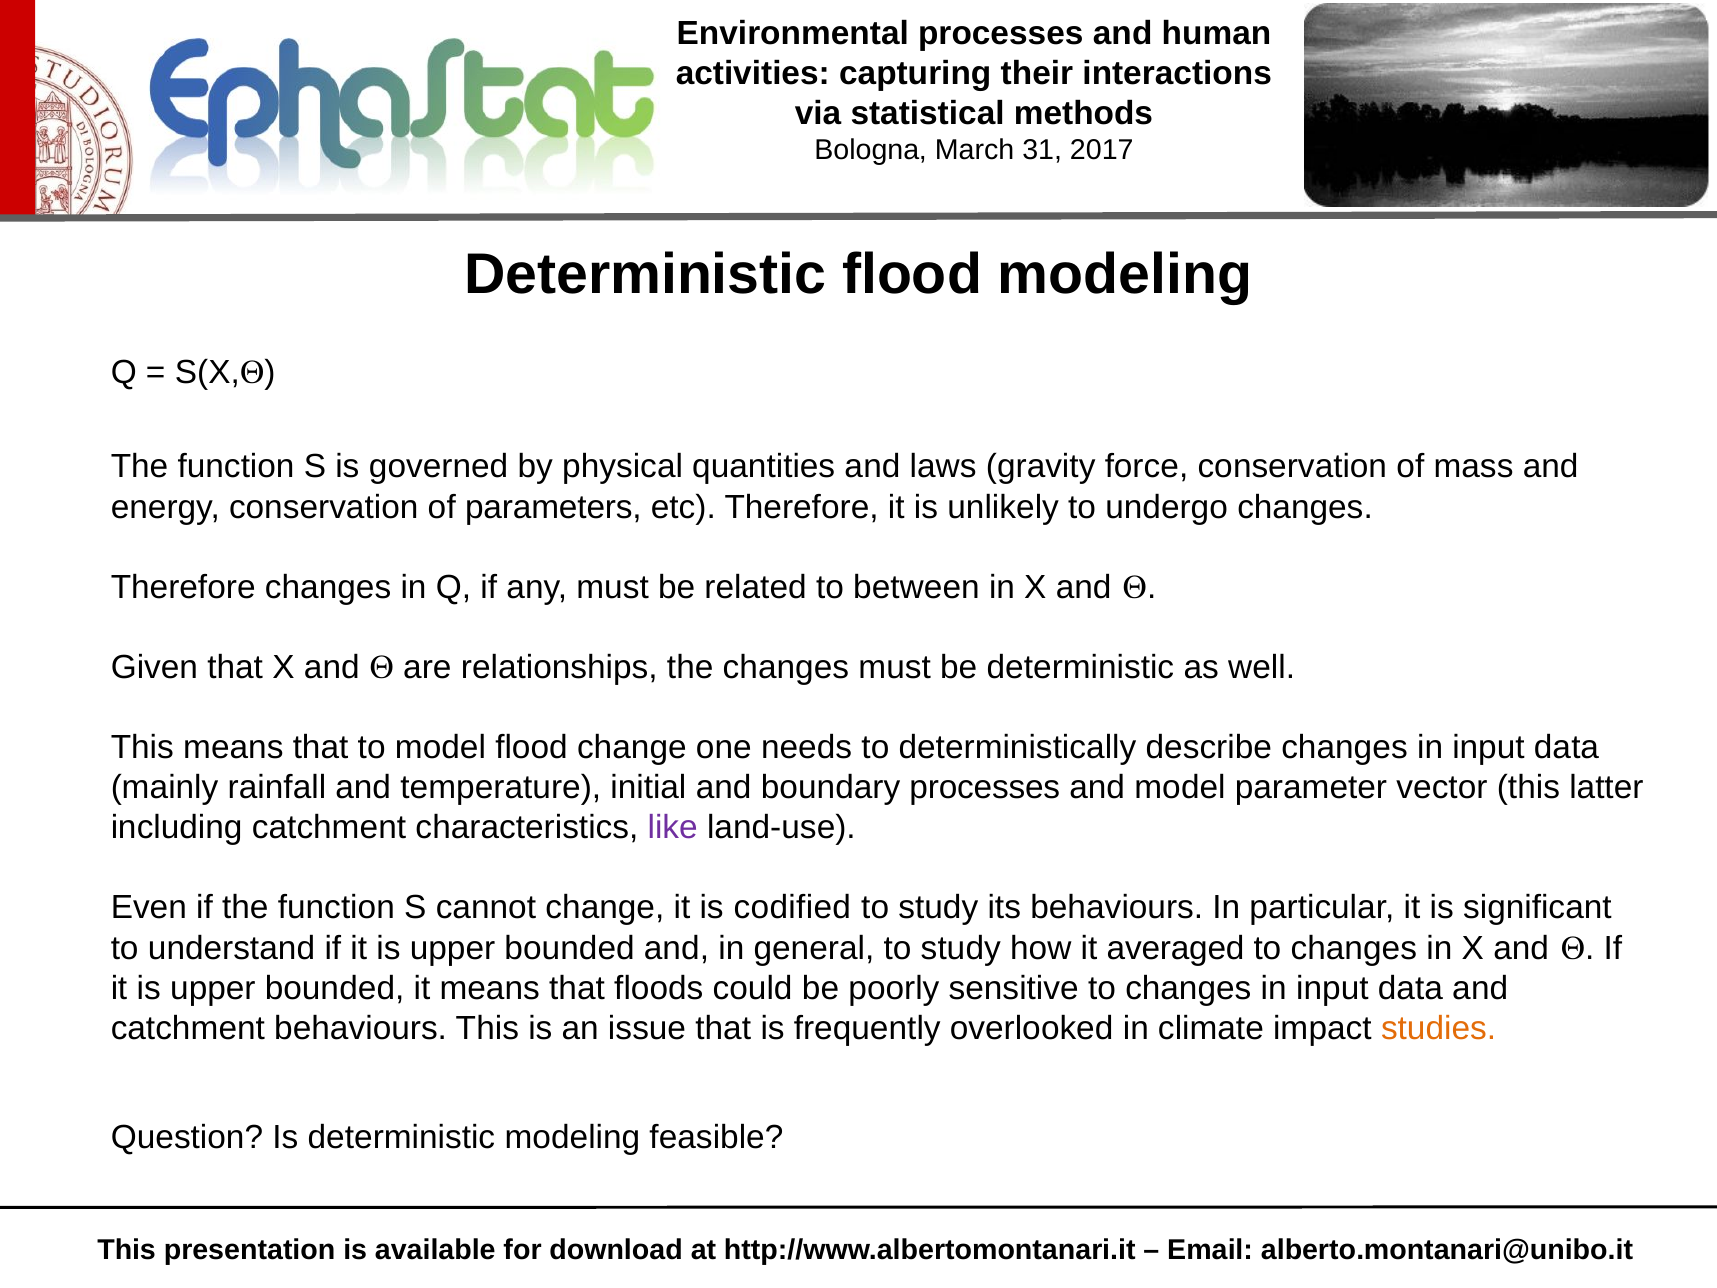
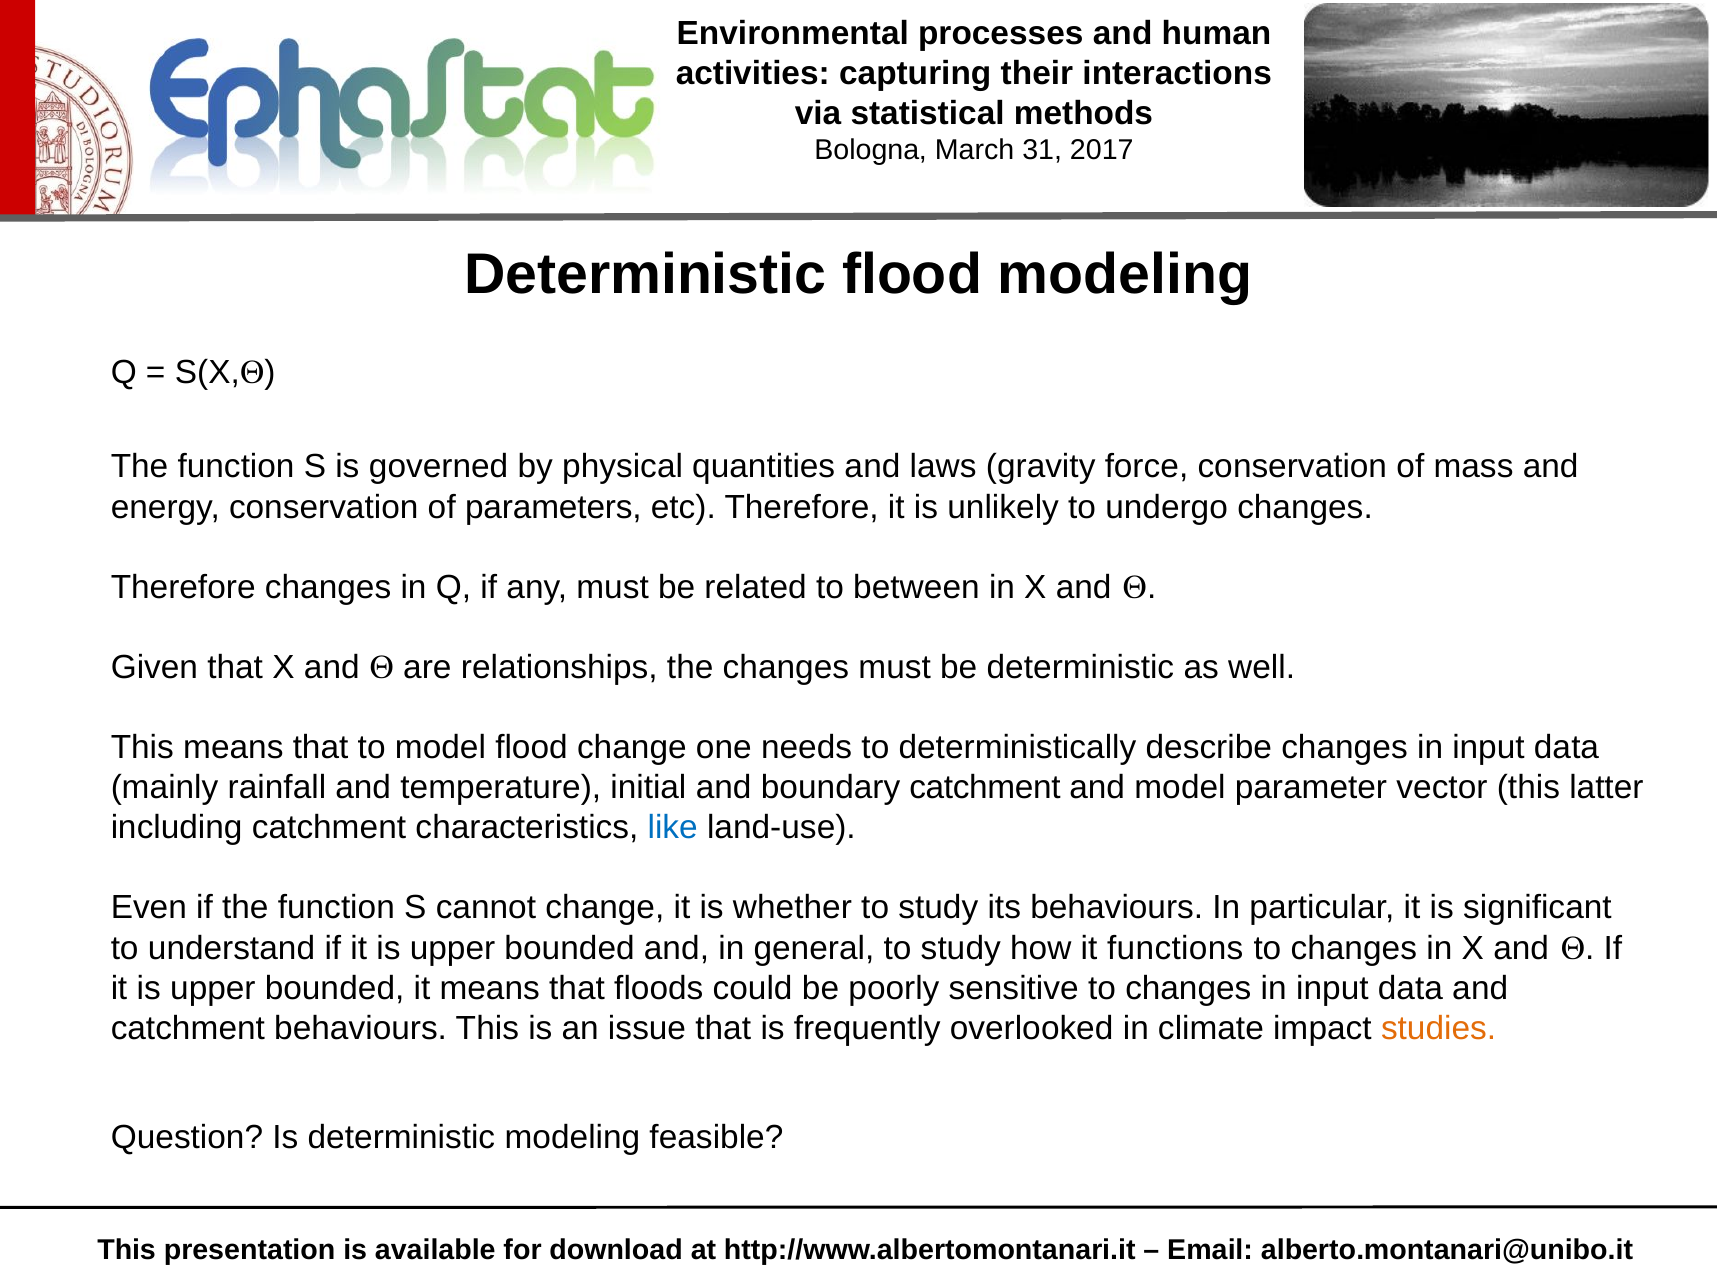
boundary processes: processes -> catchment (985, 788)
like colour: purple -> blue (673, 828)
codified: codified -> whether (792, 908)
averaged: averaged -> functions (1175, 948)
